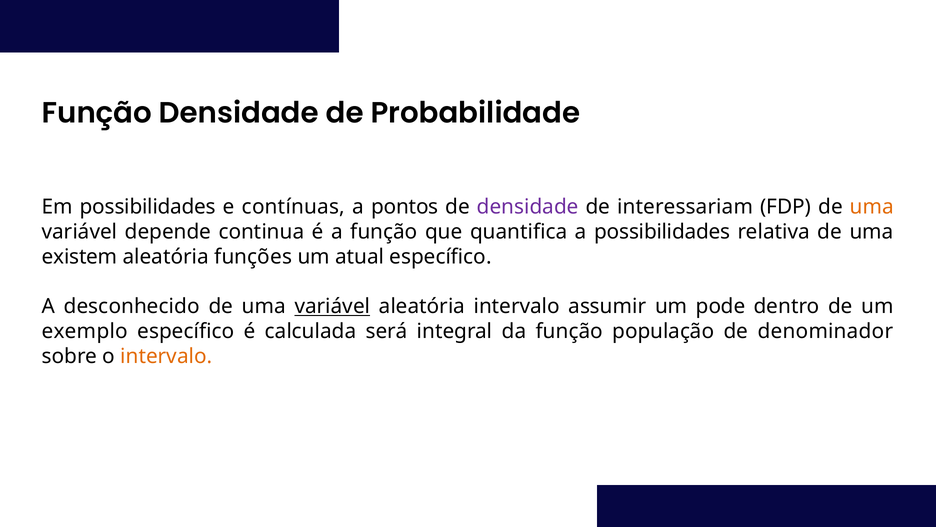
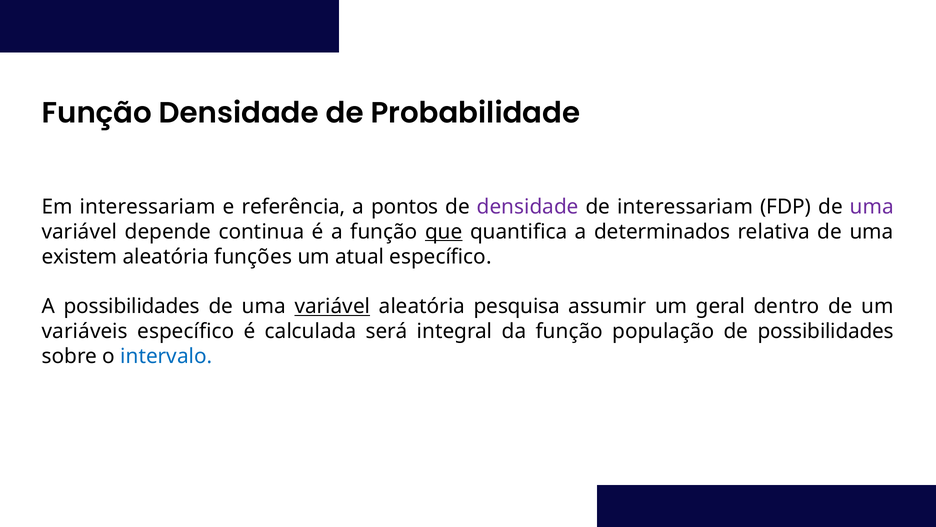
Em possibilidades: possibilidades -> interessariam (148, 206)
contínuas: contínuas -> referência (294, 206)
uma colour: orange -> purple (872, 206)
que underline: none -> present (444, 231)
a possibilidades: possibilidades -> determinados (662, 231)
A desconhecido: desconhecido -> possibilidades (132, 306)
aleatória intervalo: intervalo -> pesquisa (517, 306)
pode: pode -> geral (721, 306)
exemplo: exemplo -> variáveis (85, 331)
de denominador: denominador -> possibilidades (826, 331)
intervalo colour: orange -> blue (166, 356)
